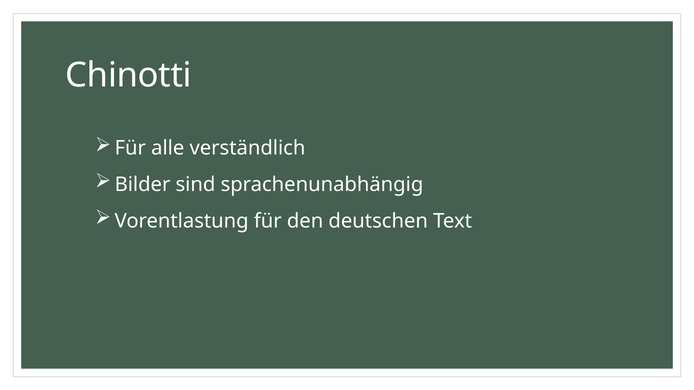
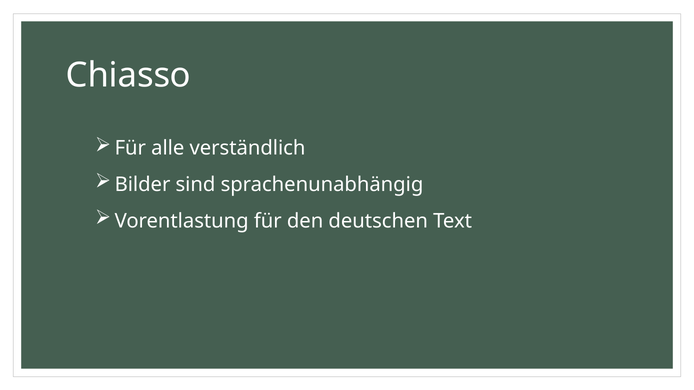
Chinotti: Chinotti -> Chiasso (128, 75)
